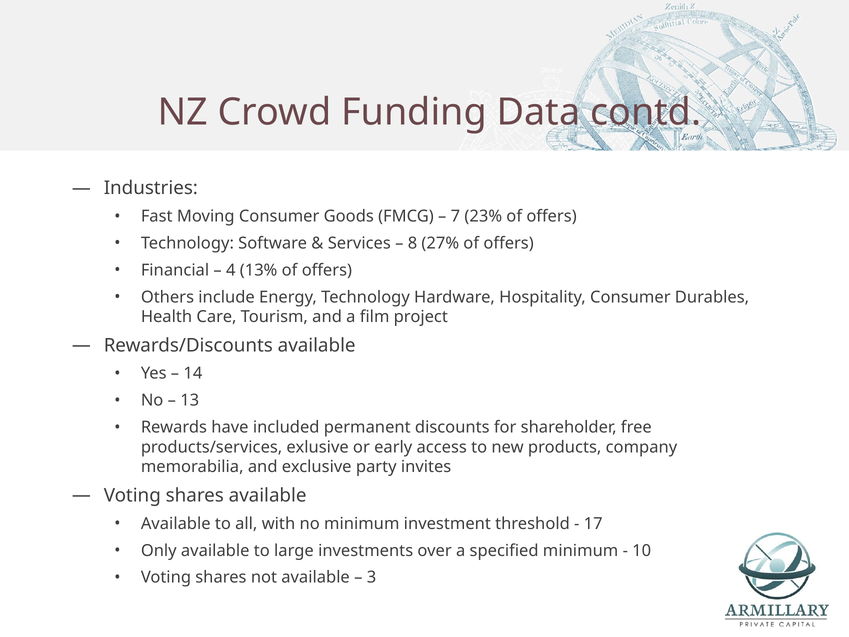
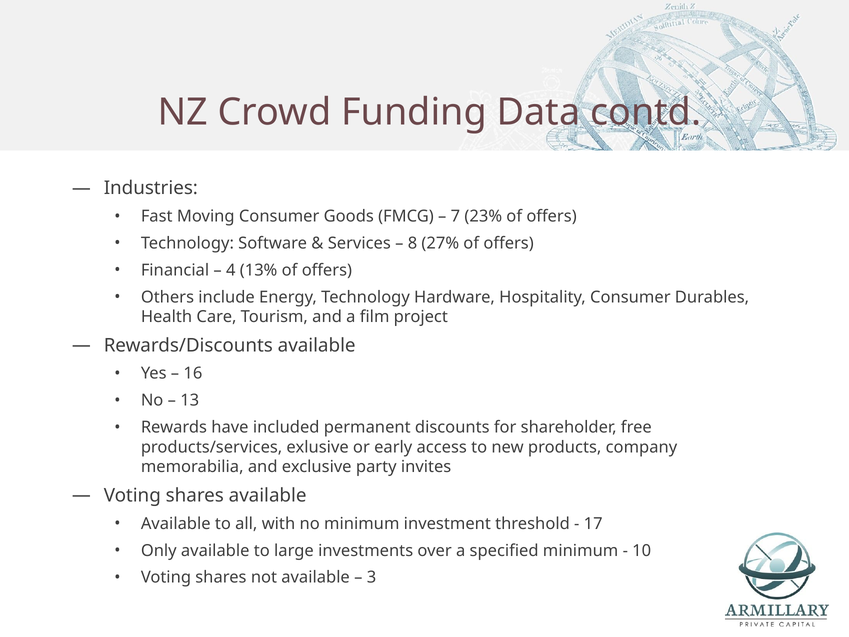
14: 14 -> 16 (193, 373)
